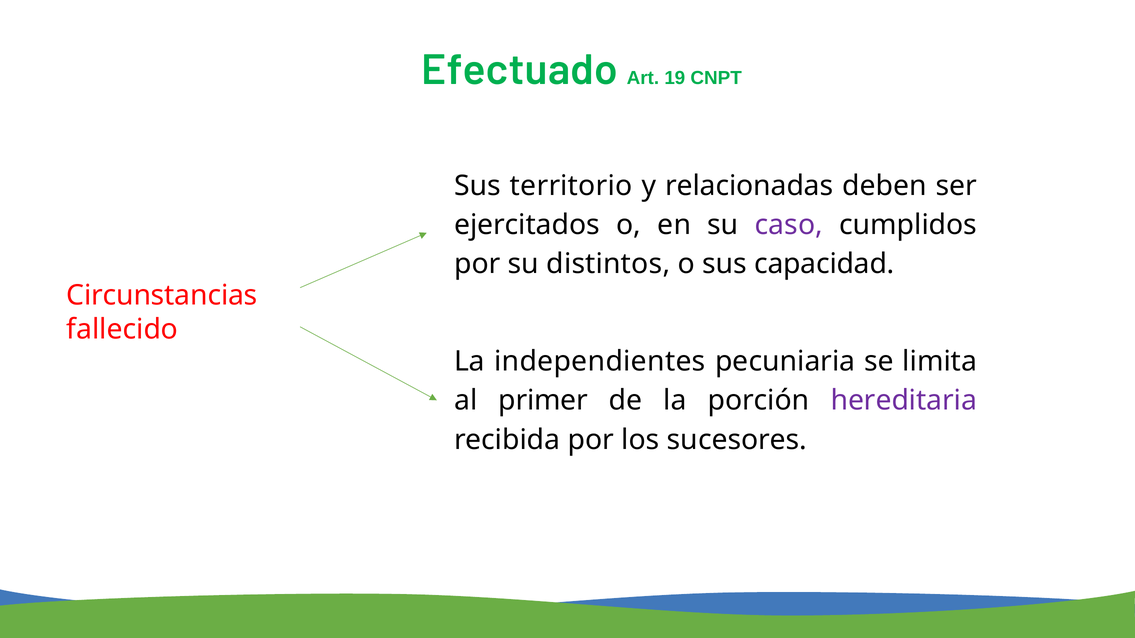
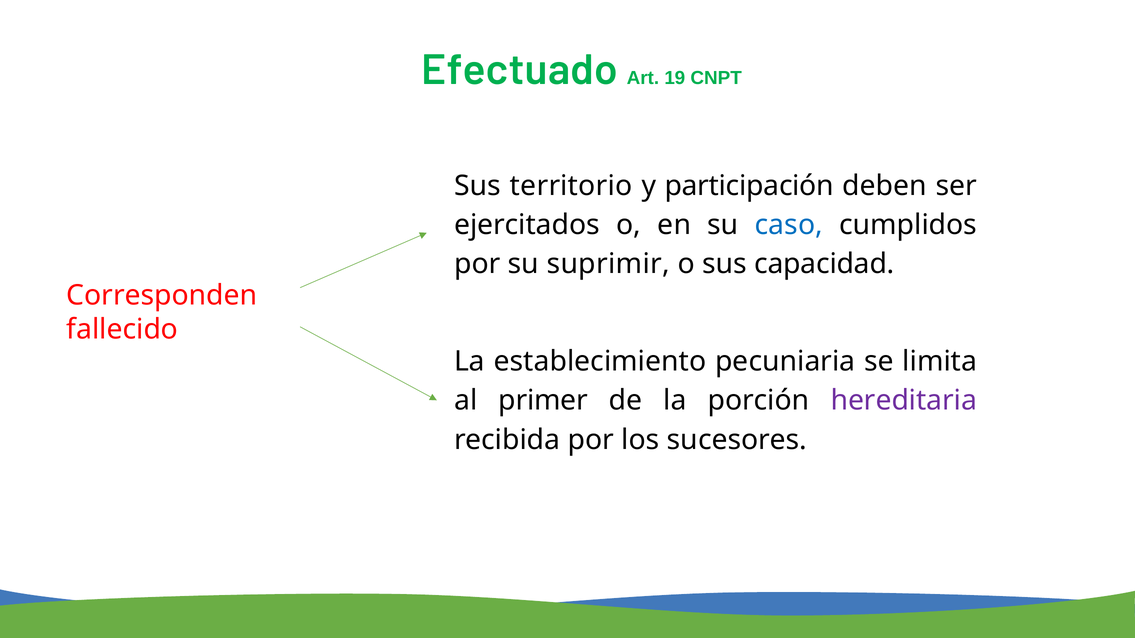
relacionadas: relacionadas -> participación (749, 186)
caso colour: purple -> blue (789, 225)
distintos: distintos -> suprimir (608, 264)
Circunstancias: Circunstancias -> Corresponden (162, 296)
independientes: independientes -> establecimiento (600, 362)
